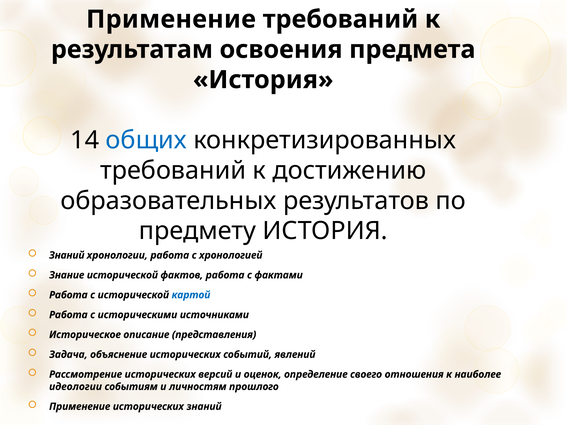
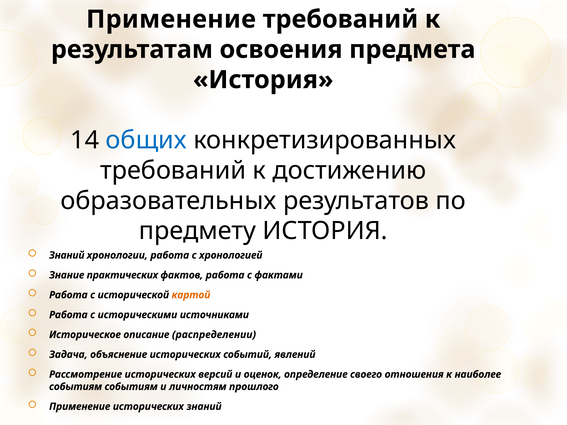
Знание исторической: исторической -> практических (122, 275)
картой colour: blue -> orange (191, 295)
представления: представления -> распределении (214, 335)
идеологии: идеологии -> событиям (76, 387)
